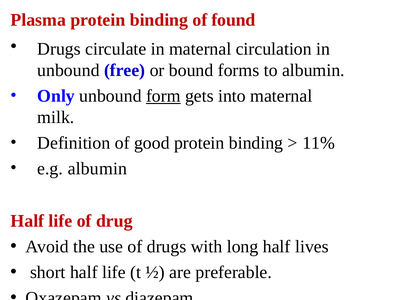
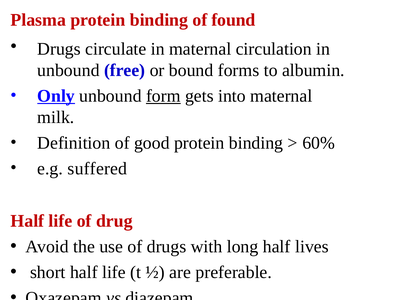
Only underline: none -> present (56, 96)
11%: 11% -> 60% (319, 143)
e.g albumin: albumin -> suffered (97, 169)
